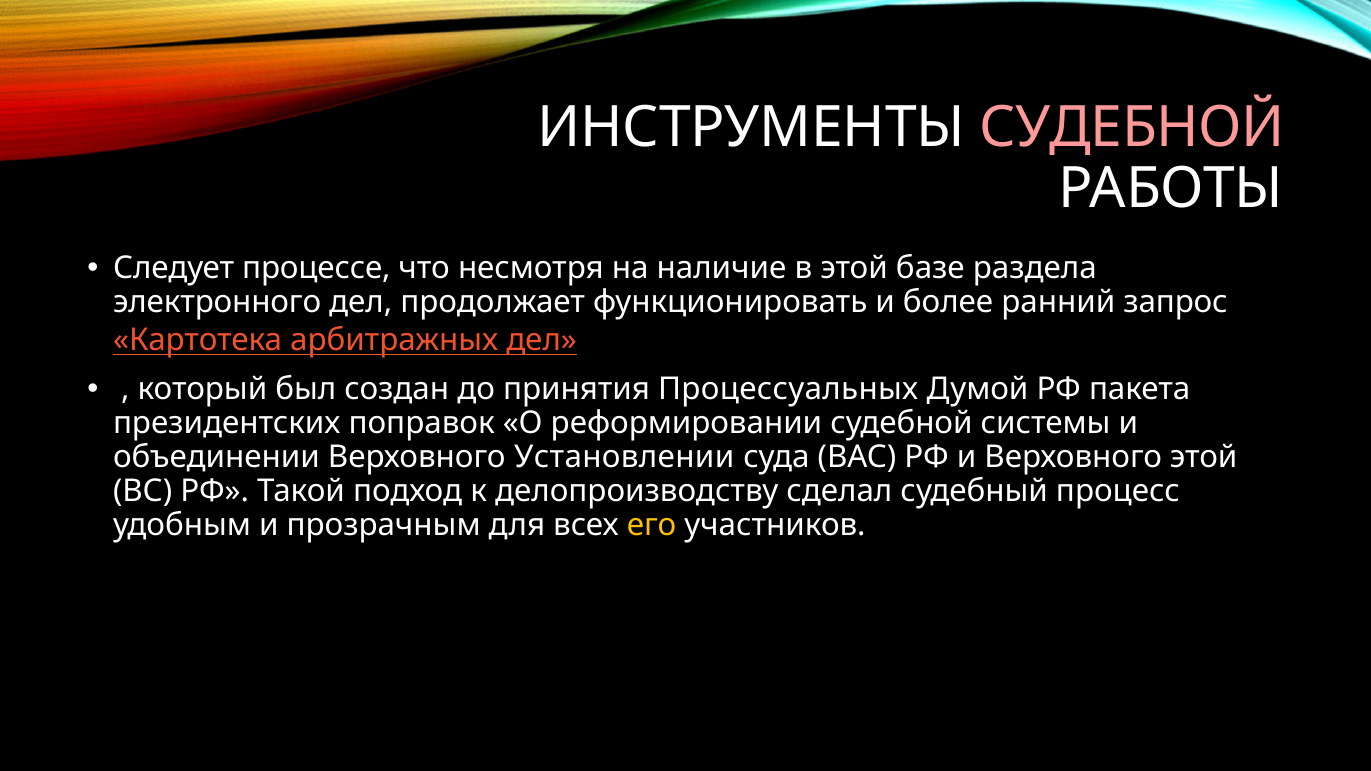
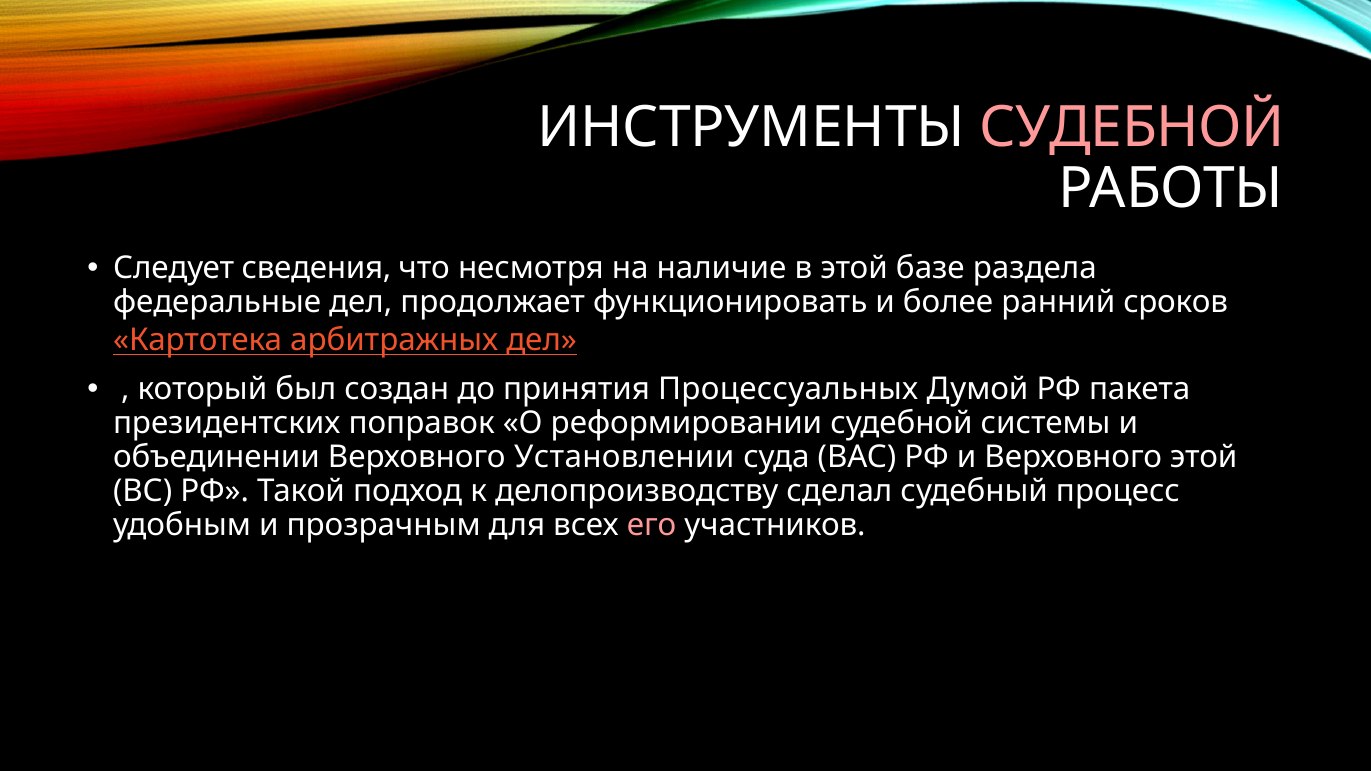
процессе: процессе -> сведения (316, 269)
электронного: электронного -> федеральные (217, 303)
запрос: запрос -> сроков (1176, 303)
его colour: yellow -> pink (652, 525)
